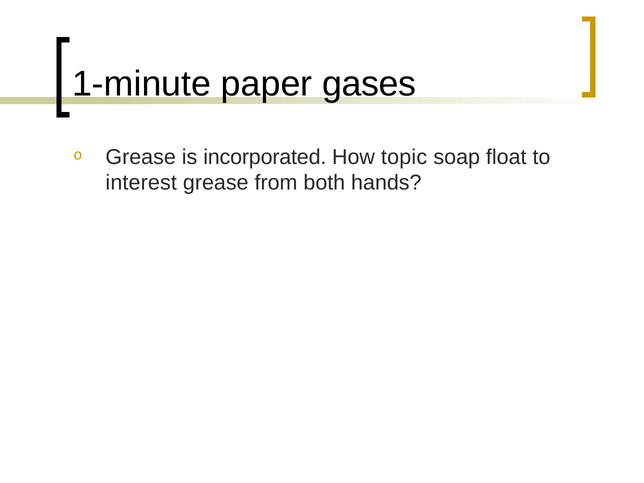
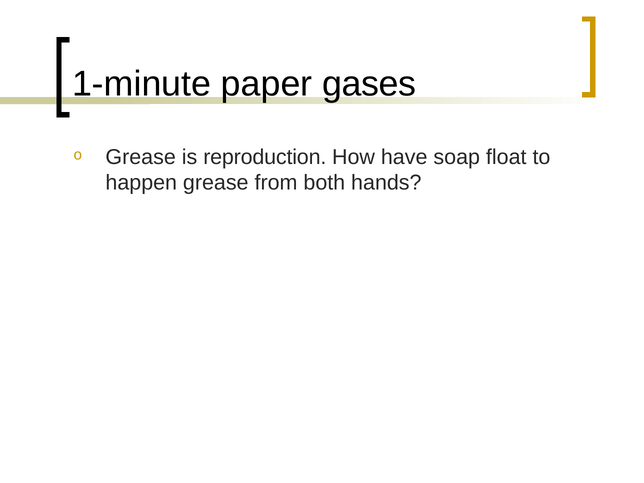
incorporated: incorporated -> reproduction (265, 157)
topic: topic -> have (404, 157)
interest: interest -> happen (141, 183)
